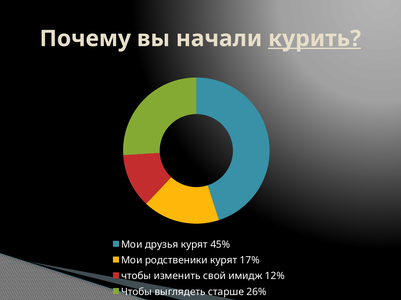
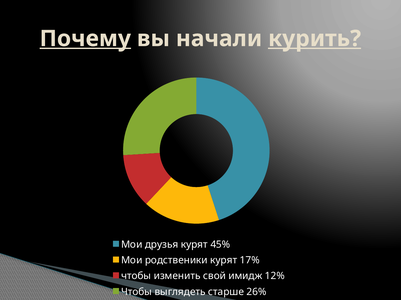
Почему underline: none -> present (85, 39)
